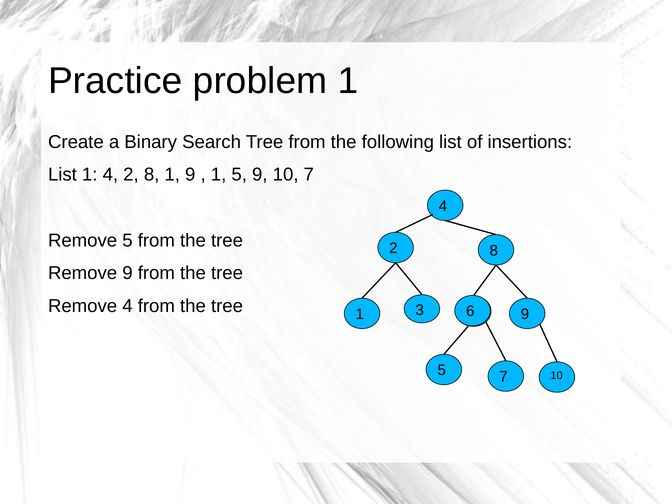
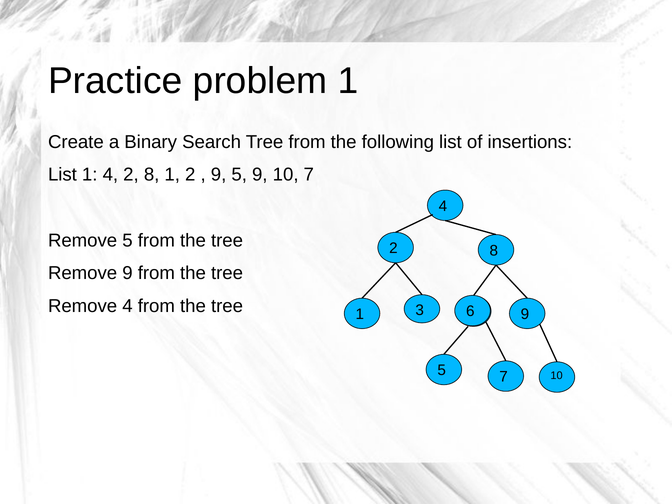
1 9: 9 -> 2 (190, 175)
1: 1 -> 9 (219, 175)
